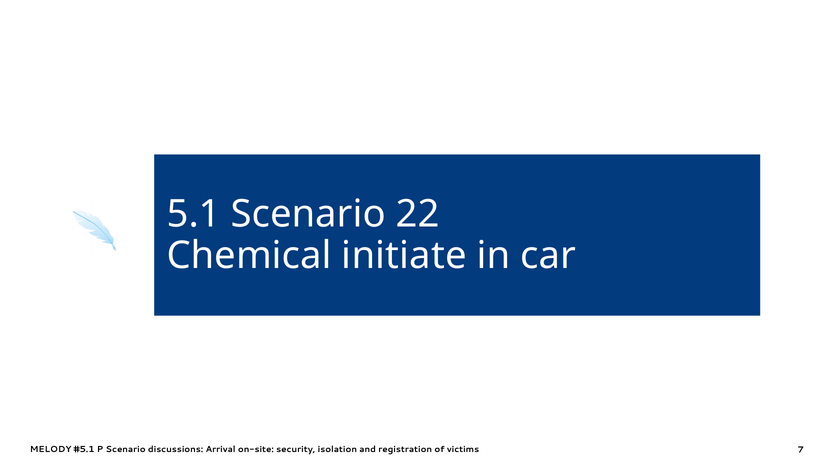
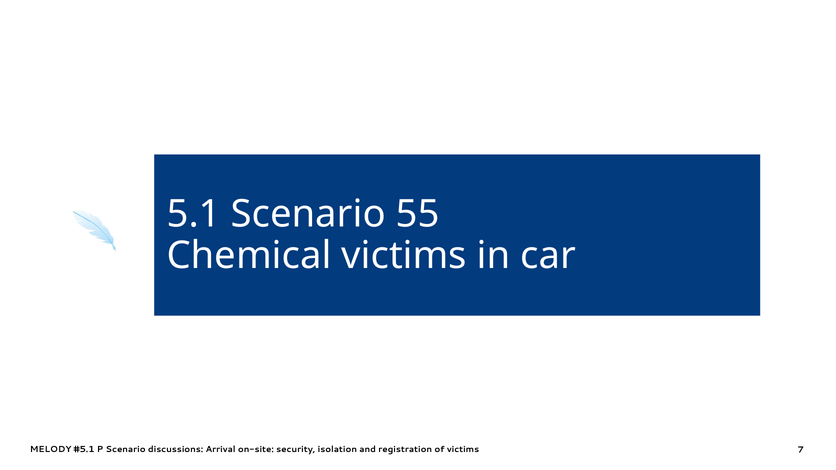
22: 22 -> 55 (418, 214)
Chemical initiate: initiate -> victims (404, 256)
